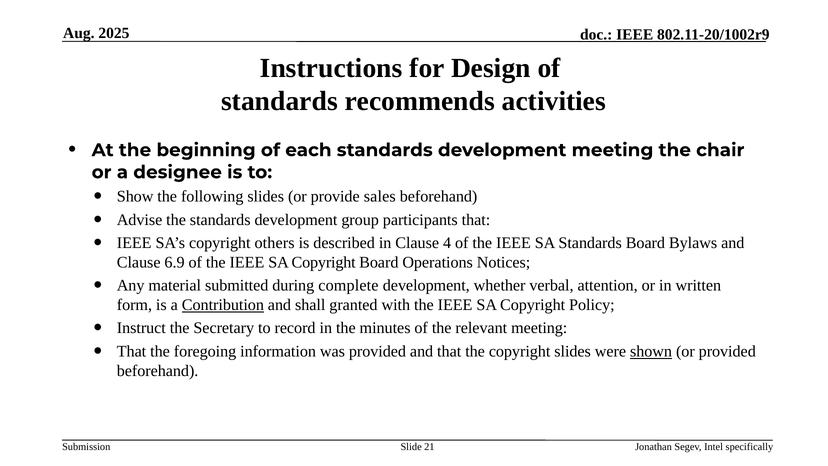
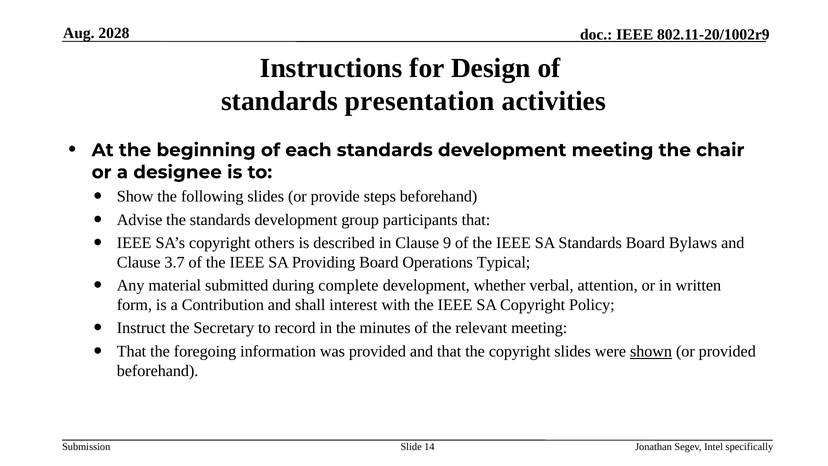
2025: 2025 -> 2028 (114, 33)
recommends: recommends -> presentation (420, 101)
sales: sales -> steps (380, 197)
4: 4 -> 9 (447, 243)
6.9: 6.9 -> 3.7 (175, 262)
Copyright: Copyright -> Providing (324, 262)
Notices: Notices -> Typical (504, 262)
Contribution underline: present -> none (223, 305)
granted: granted -> interest (353, 305)
21: 21 -> 14 (429, 447)
